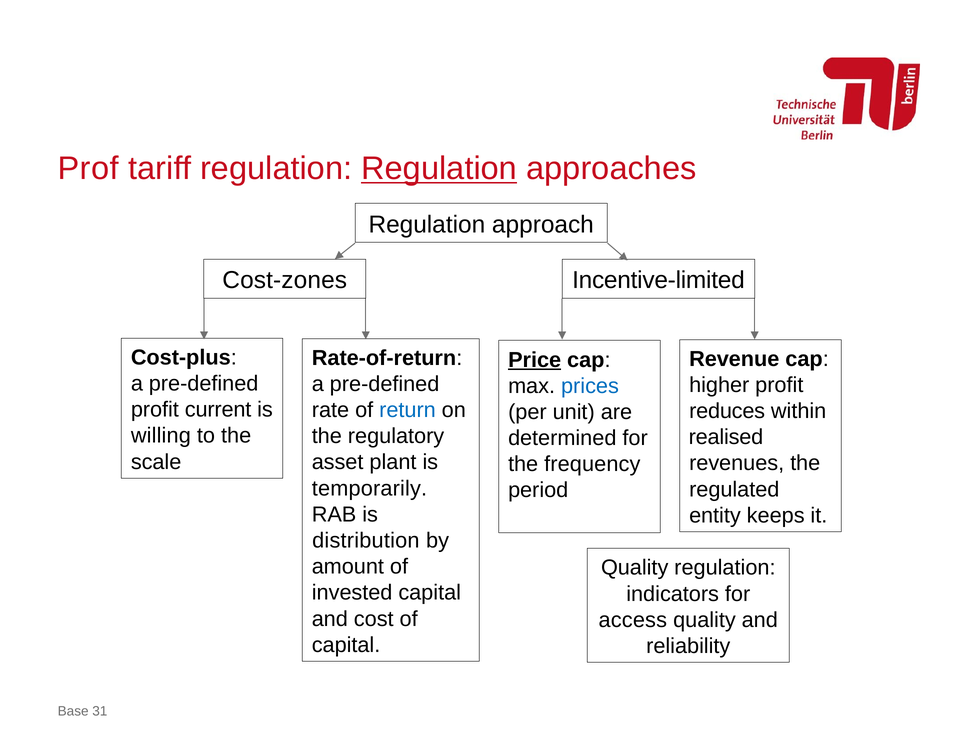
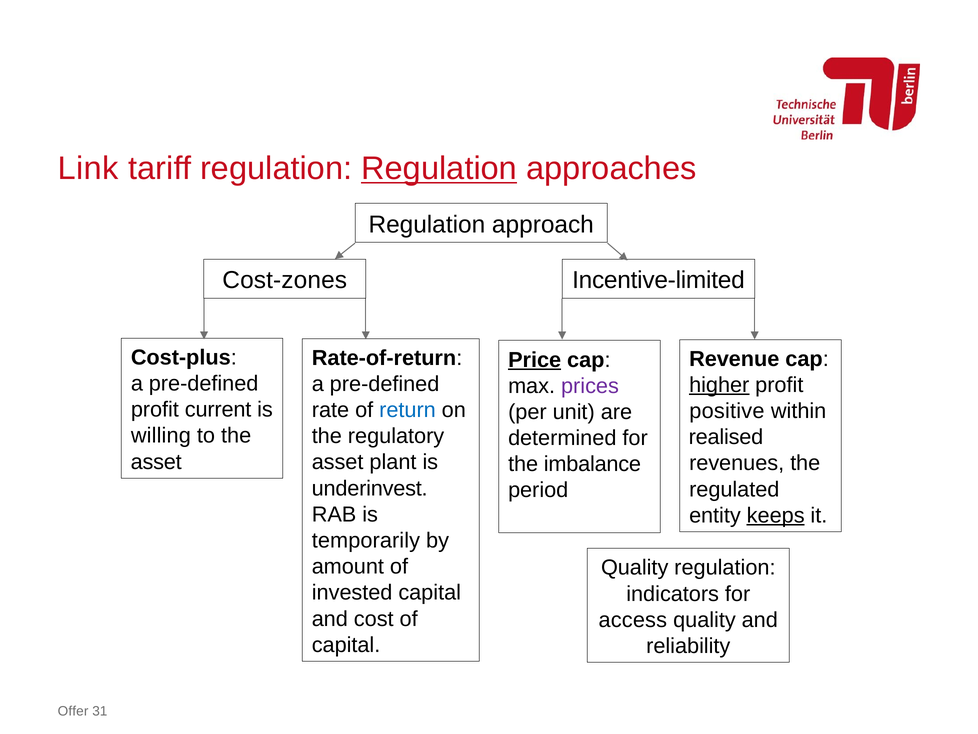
Prof: Prof -> Link (88, 169)
higher underline: none -> present (719, 385)
prices colour: blue -> purple (590, 386)
reduces: reduces -> positive (727, 411)
scale: scale -> asset (156, 462)
frequency: frequency -> imbalance (592, 464)
temporarily: temporarily -> underinvest (370, 488)
keeps underline: none -> present (776, 515)
distribution: distribution -> temporarily (366, 540)
Base: Base -> Offer (73, 711)
